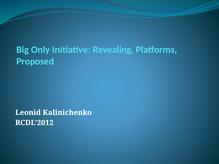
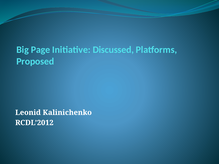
Only: Only -> Page (41, 50)
Revealing: Revealing -> Discussed (113, 50)
